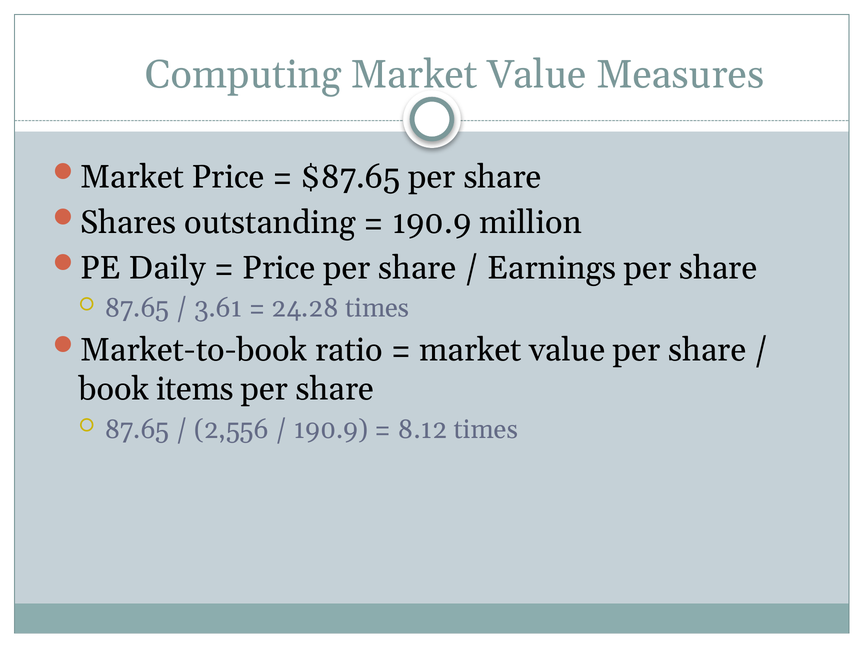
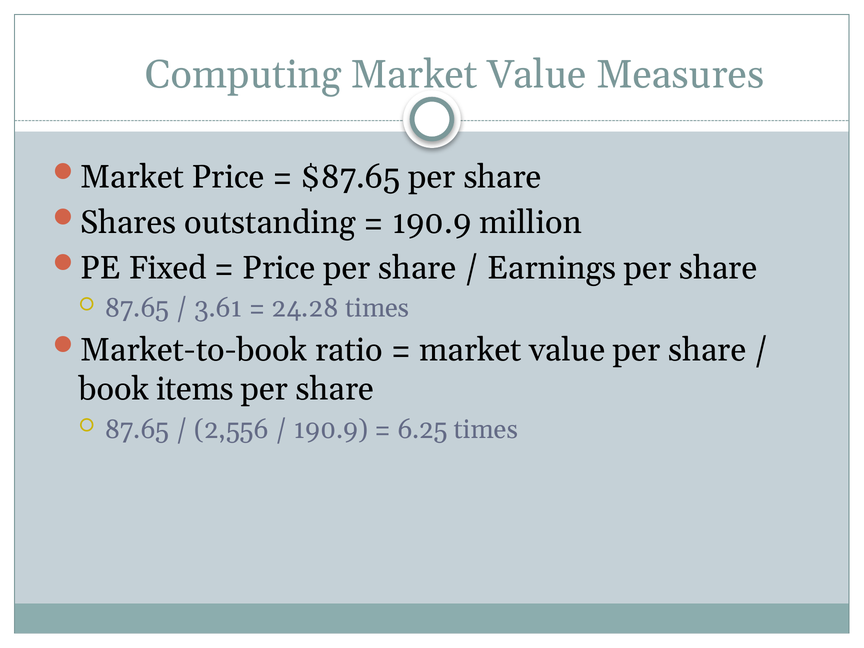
Daily: Daily -> Fixed (168, 268)
8.12: 8.12 -> 6.25 (423, 429)
